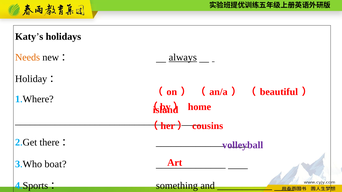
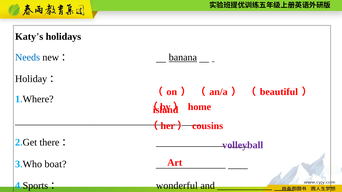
Needs colour: orange -> blue (28, 57)
always: always -> banana (183, 57)
something: something -> wonderful (177, 186)
